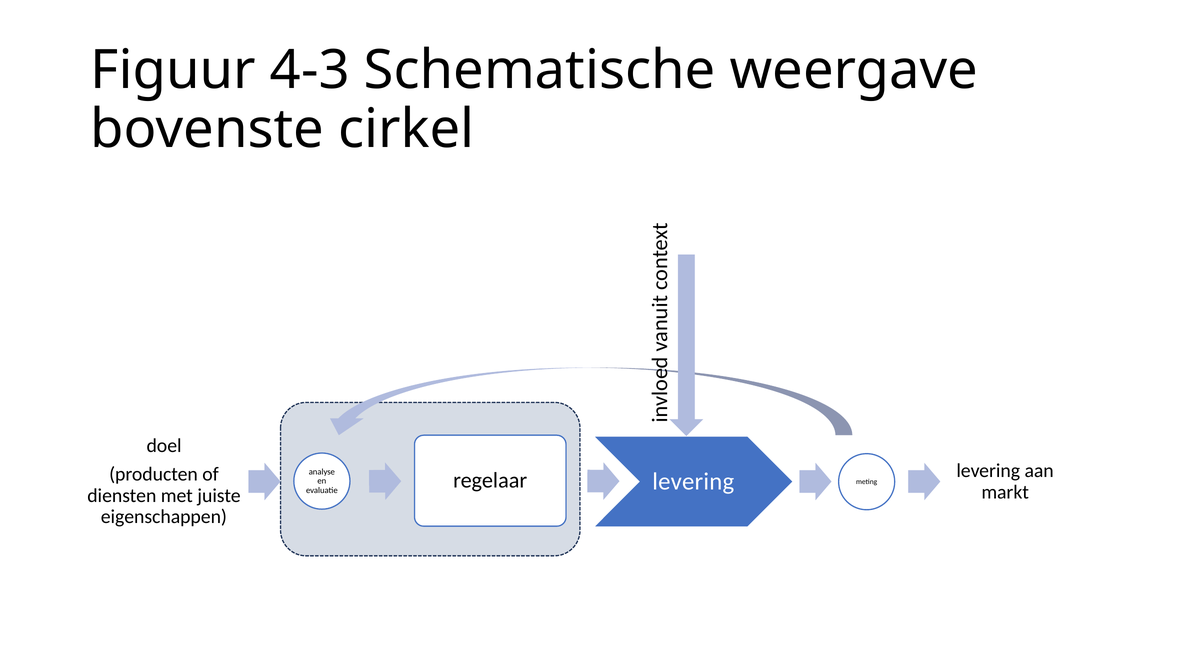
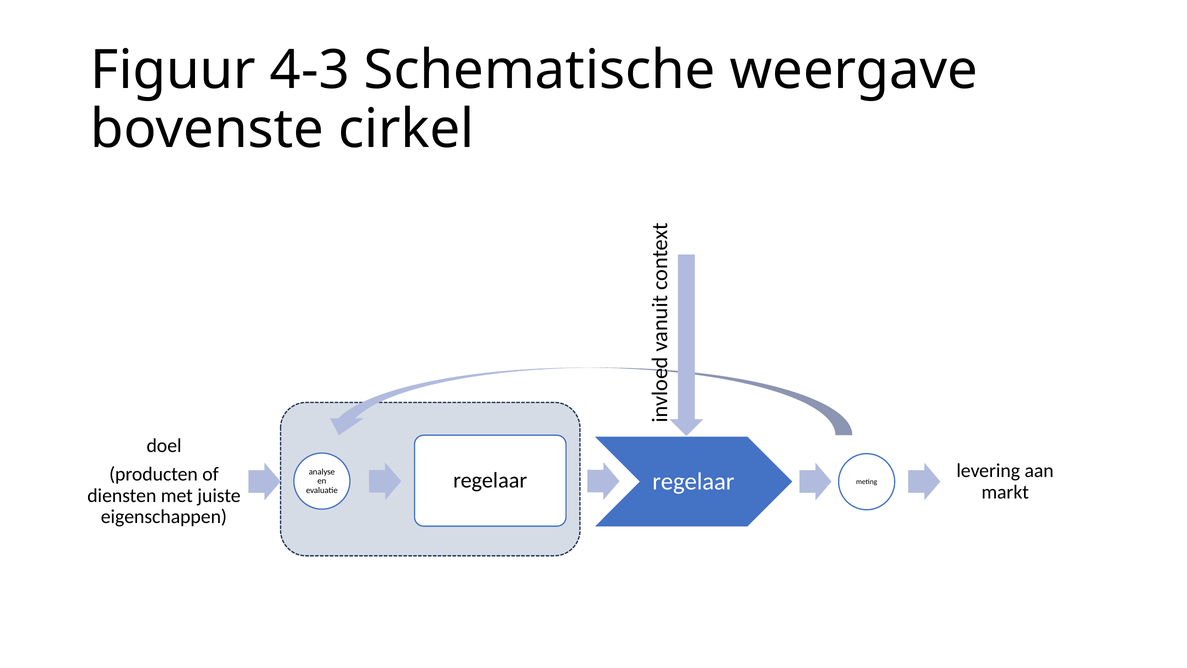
regelaar levering: levering -> regelaar (693, 481)
